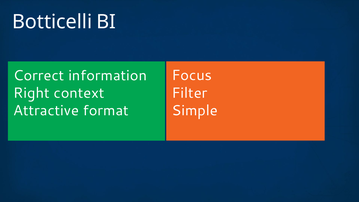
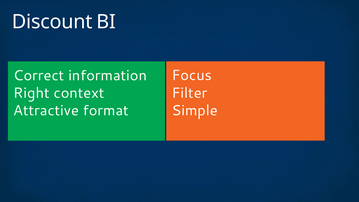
Botticelli: Botticelli -> Discount (52, 22)
